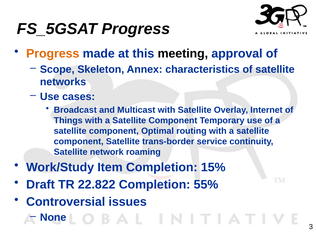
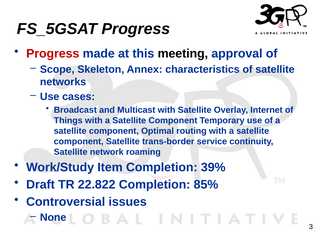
Progress colour: orange -> red (53, 54)
15%: 15% -> 39% (213, 167)
55%: 55% -> 85% (206, 185)
